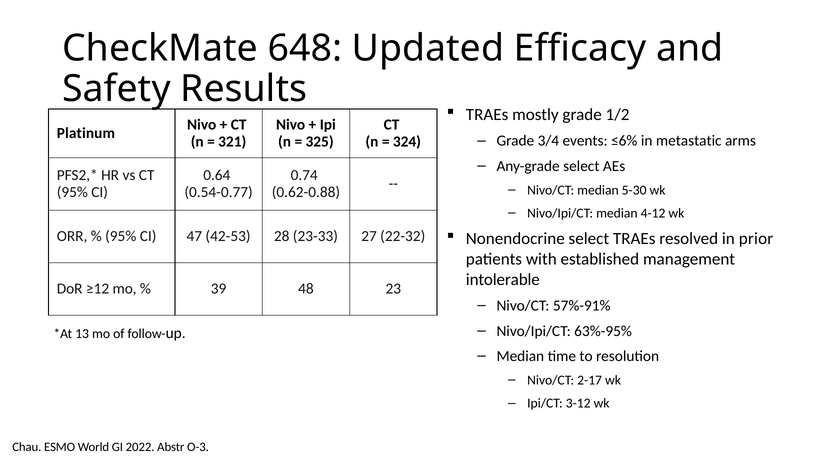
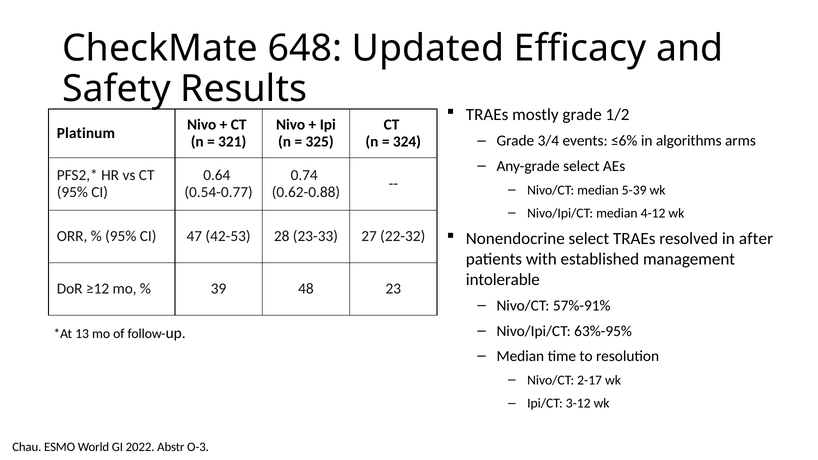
metastatic: metastatic -> algorithms (689, 141)
5-30: 5-30 -> 5-39 (634, 190)
prior: prior -> after (756, 239)
